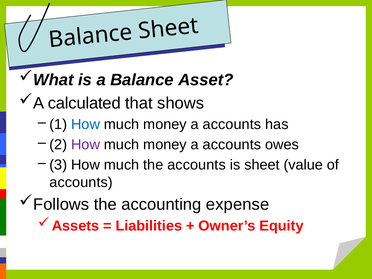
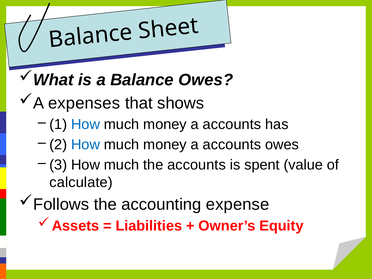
Balance Asset: Asset -> Owes (206, 80)
calculated: calculated -> expenses (84, 103)
How colour: purple -> blue (86, 145)
sheet: sheet -> spent (262, 165)
accounts: accounts -> calculate (81, 182)
